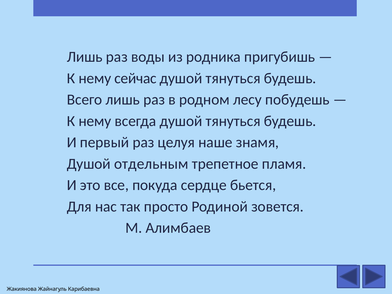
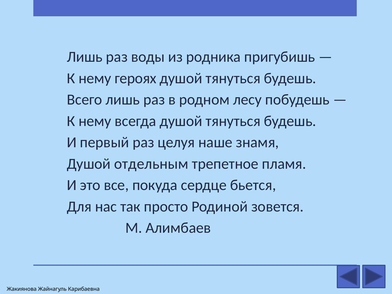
сейчас: сейчас -> героях (136, 78)
